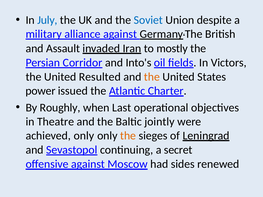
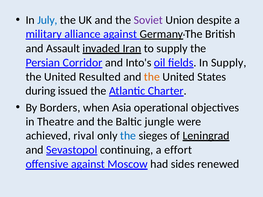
Soviet colour: blue -> purple (148, 20)
to mostly: mostly -> supply (172, 48)
In Victors: Victors -> Supply (229, 63)
power: power -> during (40, 91)
Roughly: Roughly -> Borders (60, 108)
Last: Last -> Asia (122, 108)
jointly: jointly -> jungle (160, 122)
achieved only: only -> rival (84, 136)
the colour: orange -> blue (128, 136)
secret: secret -> effort (178, 150)
